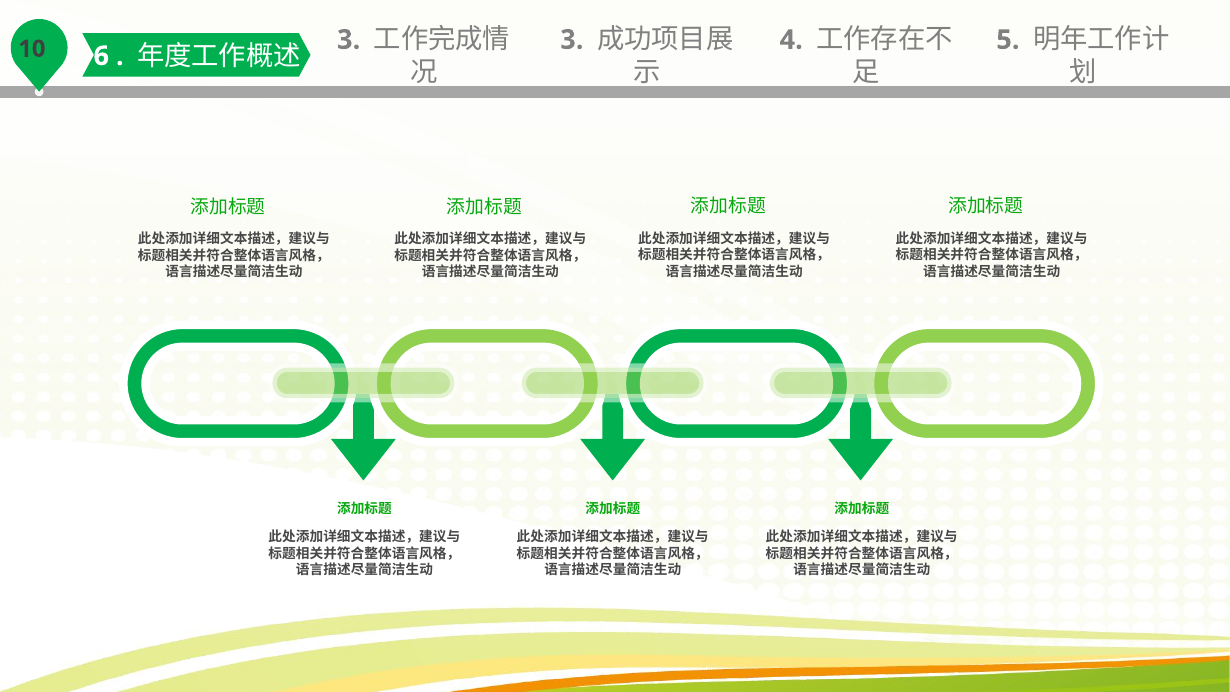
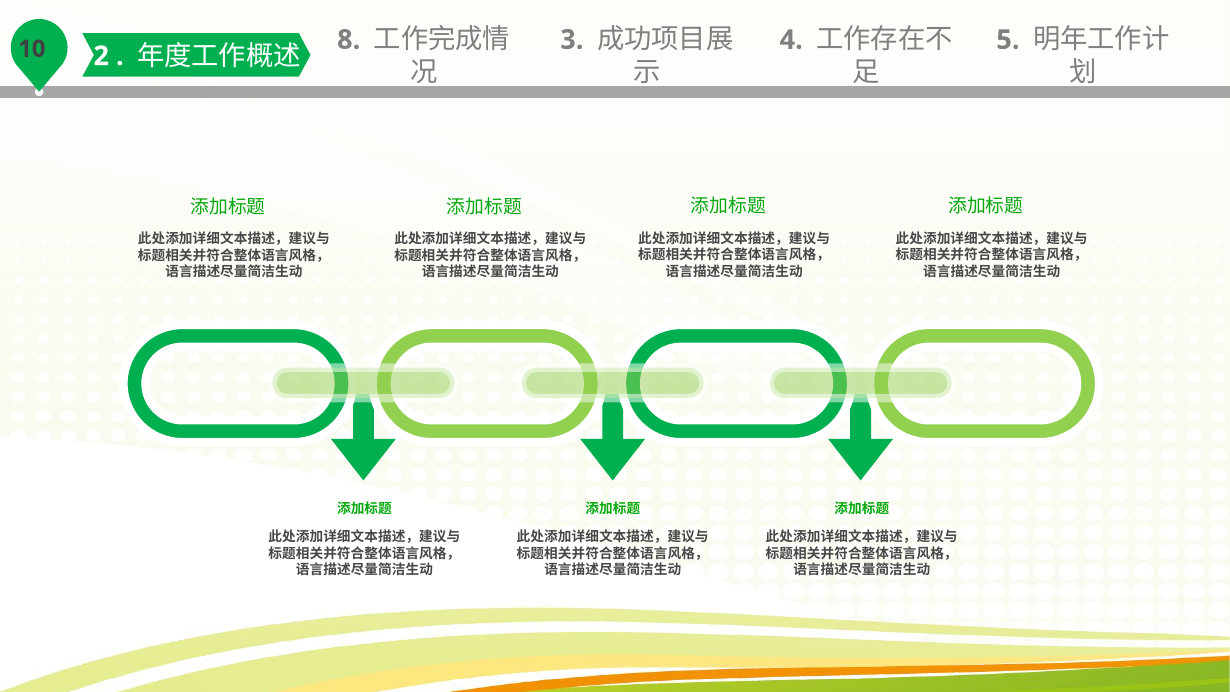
6: 6 -> 2 (101, 56)
3: 3 -> 8 (349, 40)
